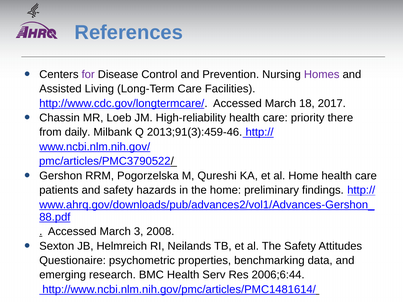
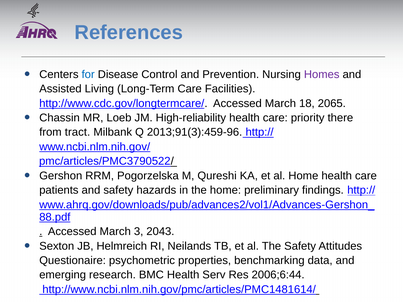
for colour: purple -> blue (88, 74)
2017: 2017 -> 2065 (332, 103)
daily: daily -> tract (78, 132)
2013;91(3):459-46: 2013;91(3):459-46 -> 2013;91(3):459-96 (195, 132)
2008: 2008 -> 2043 (160, 232)
